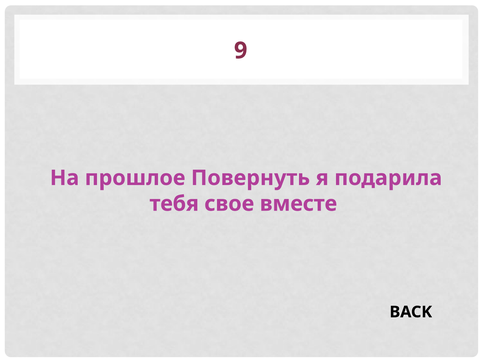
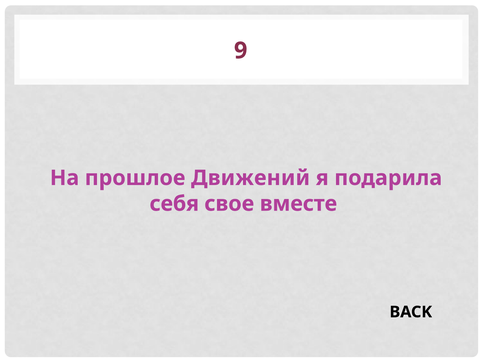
Повернуть: Повернуть -> Движений (250, 178)
тебя: тебя -> себя (174, 204)
